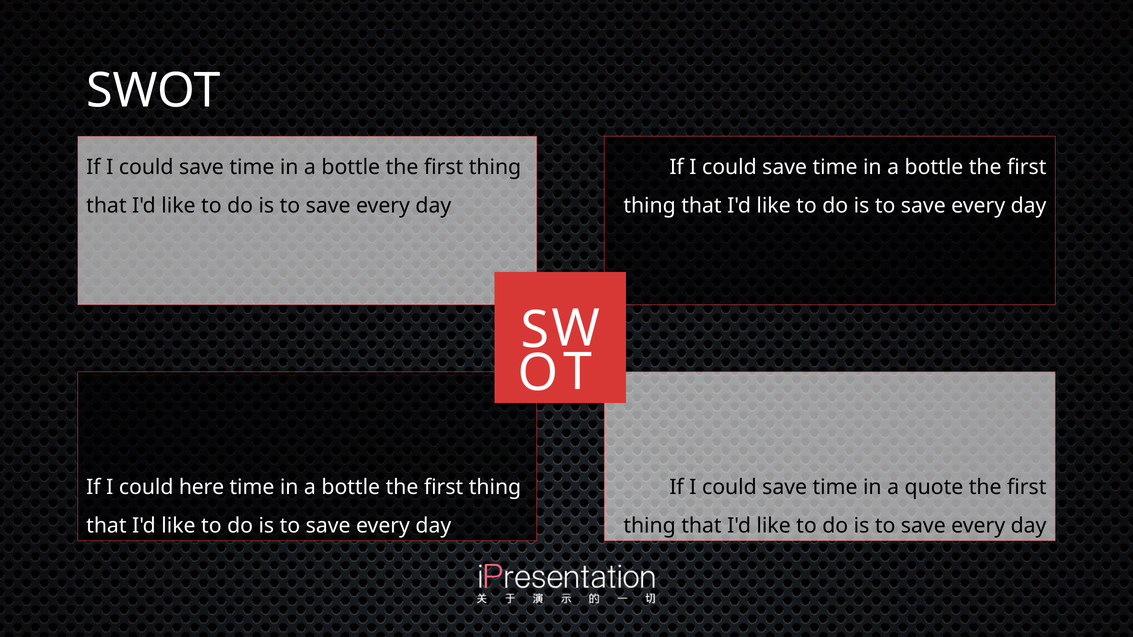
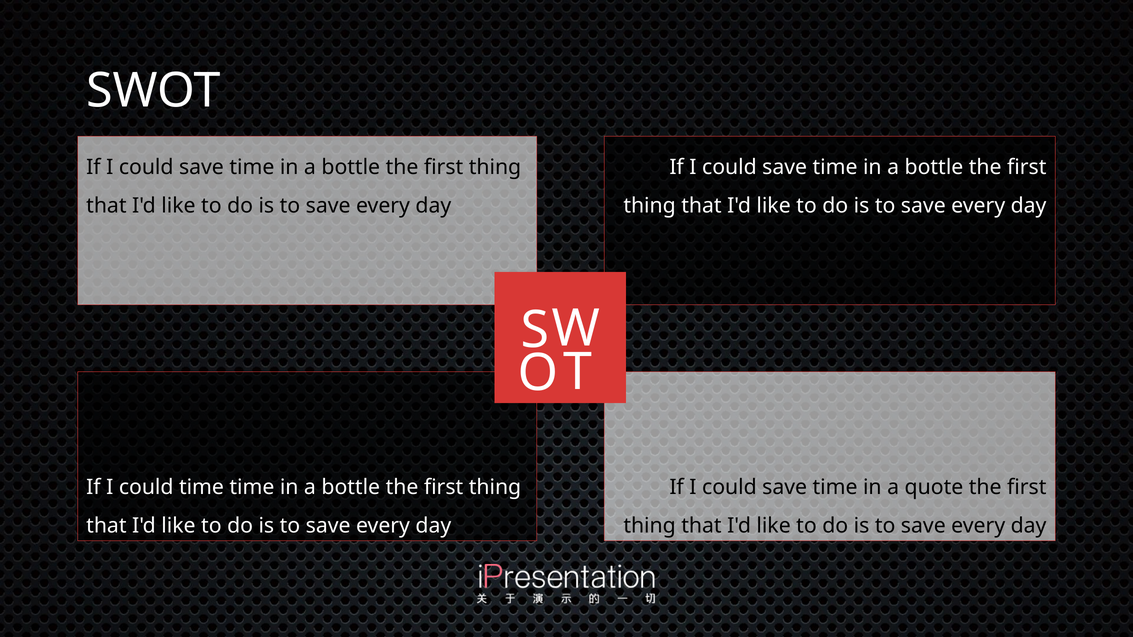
could here: here -> time (201, 488)
